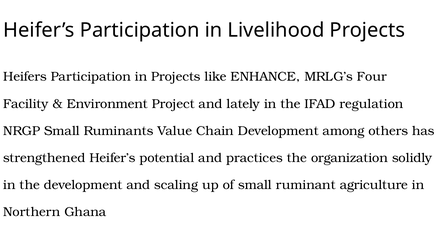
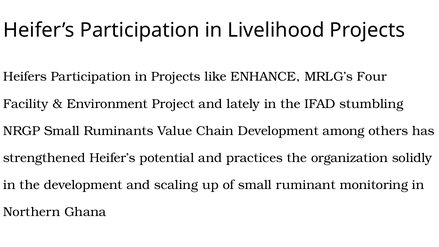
regulation: regulation -> stumbling (371, 104)
agriculture: agriculture -> monitoring (374, 185)
